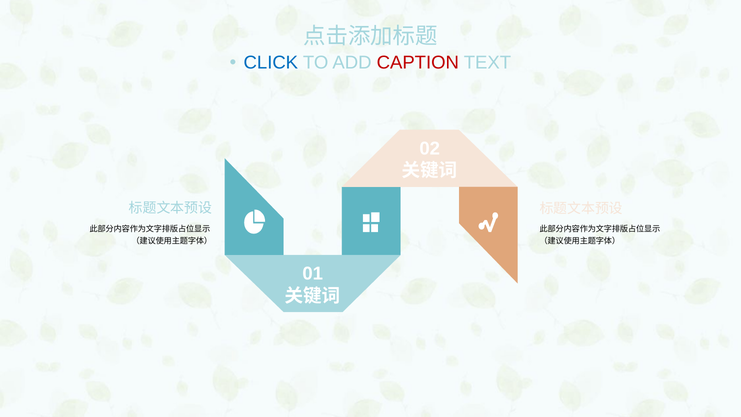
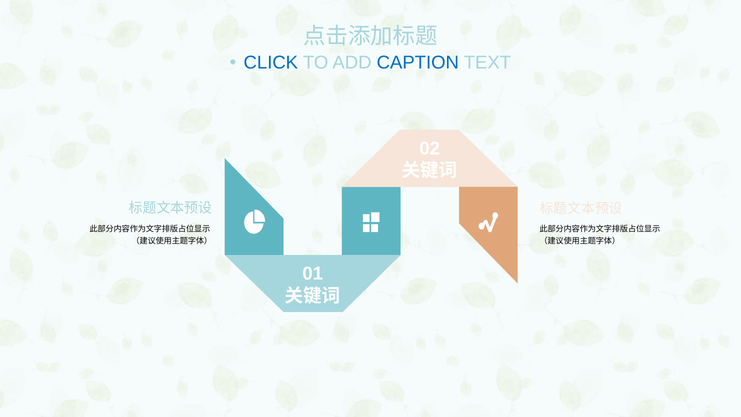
CAPTION colour: red -> blue (418, 63)
